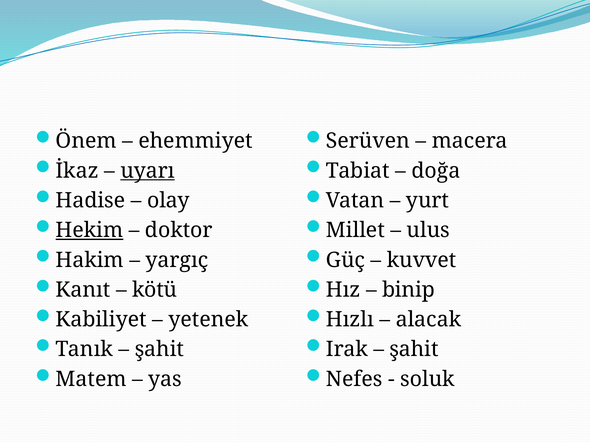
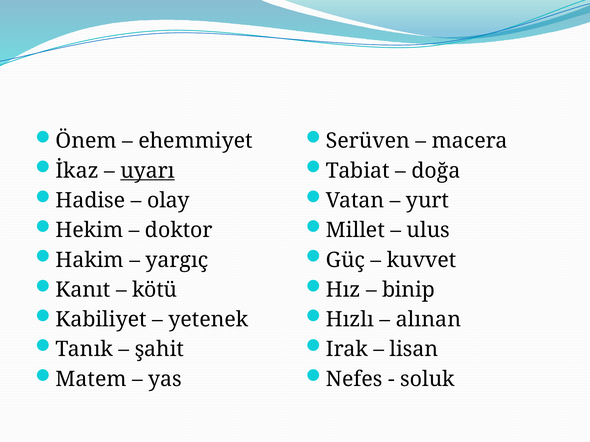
Hekim underline: present -> none (89, 230)
alacak: alacak -> alınan (428, 320)
şahit: şahit -> lisan (414, 350)
